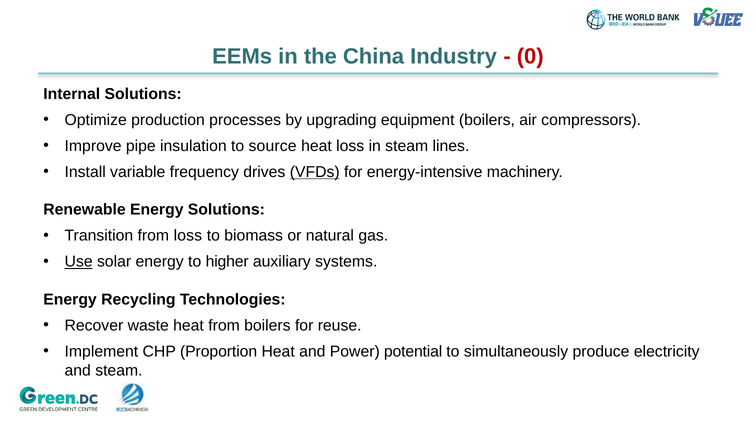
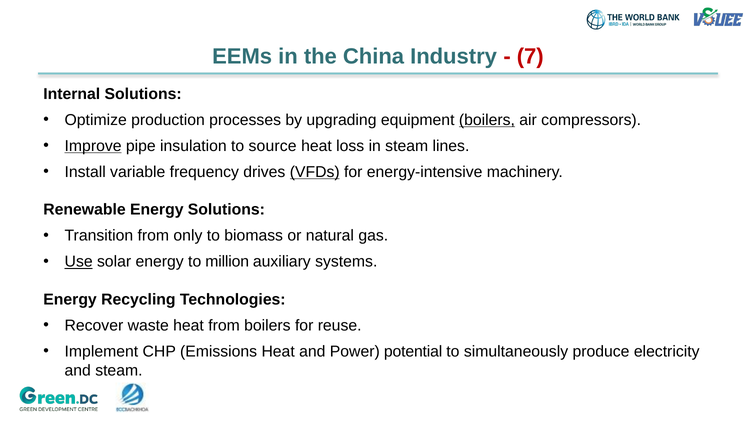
0: 0 -> 7 (530, 56)
boilers underline: none -> present (487, 120)
Improve underline: none -> present (93, 146)
from loss: loss -> only (188, 236)
higher: higher -> million (227, 262)
Proportion: Proportion -> Emissions (219, 352)
